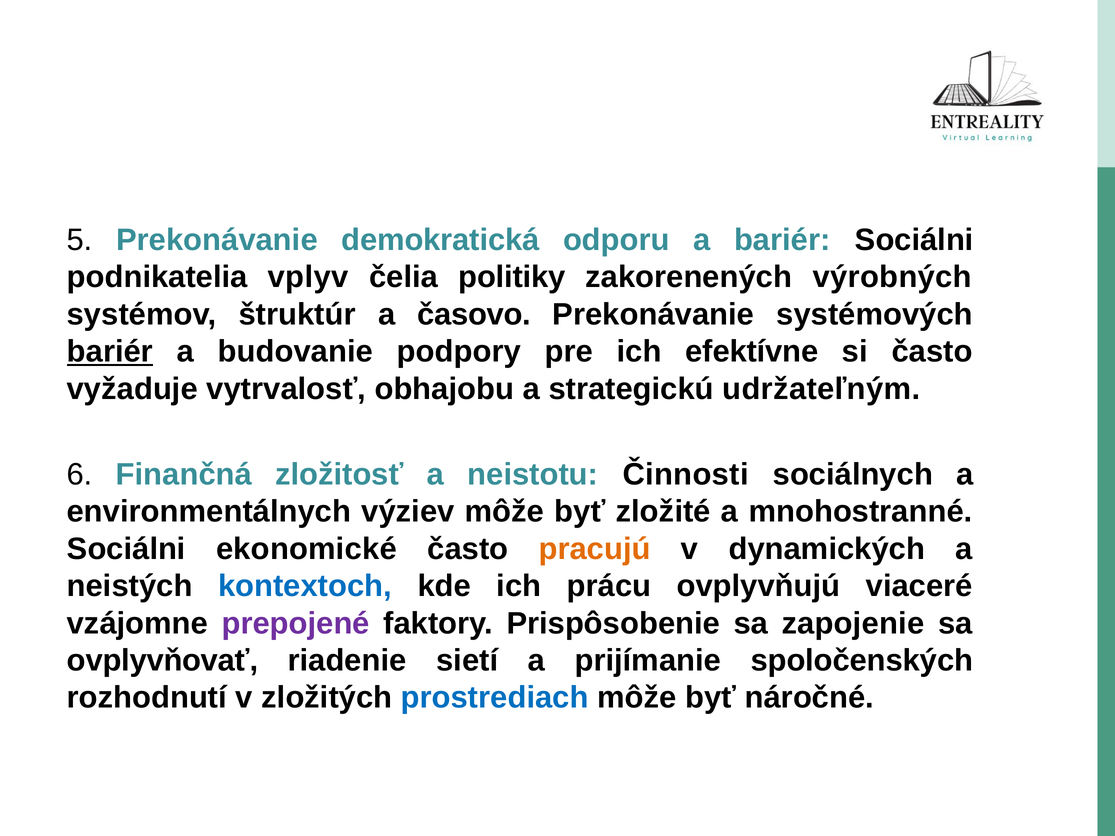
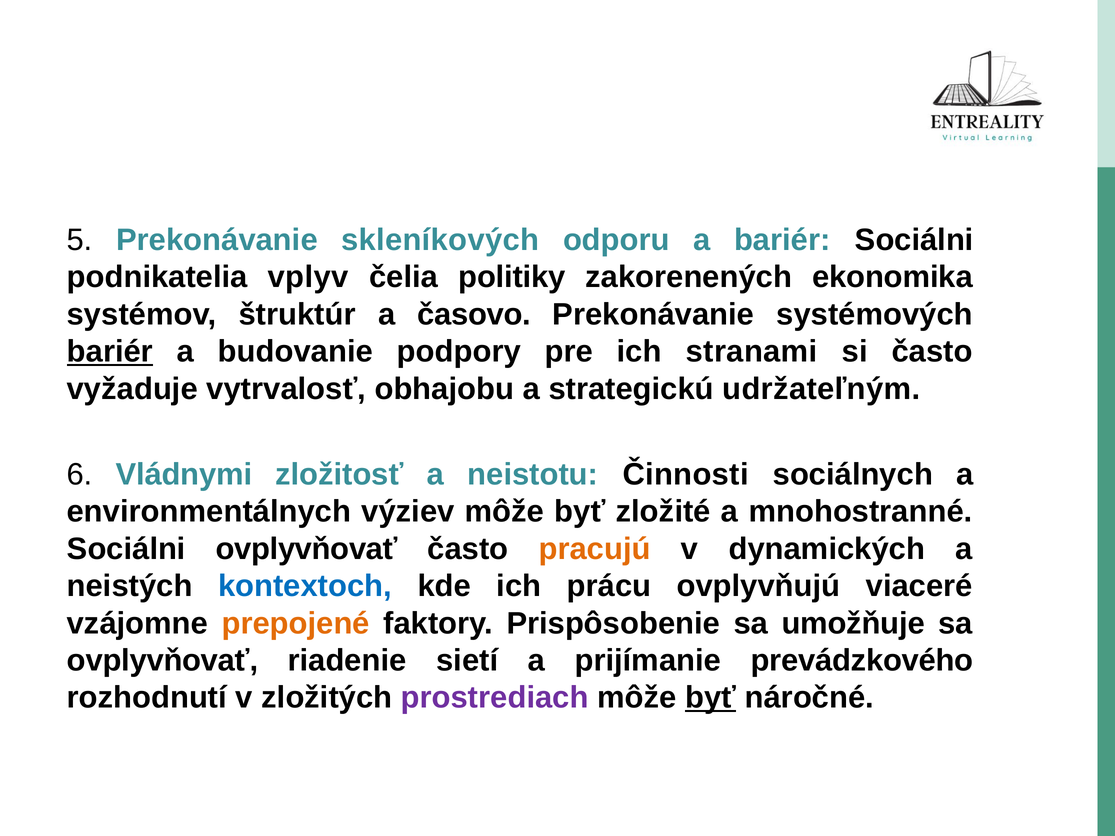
demokratická: demokratická -> skleníkových (440, 240)
výrobných: výrobných -> ekonomika (893, 277)
efektívne: efektívne -> stranami (752, 352)
Finančná: Finančná -> Vládnymi (184, 475)
Sociálni ekonomické: ekonomické -> ovplyvňovať (307, 549)
prepojené colour: purple -> orange (296, 623)
zapojenie: zapojenie -> umožňuje (853, 623)
spoločenských: spoločenských -> prevádzkového (862, 661)
prostrediach colour: blue -> purple (495, 698)
byť underline: none -> present (711, 698)
